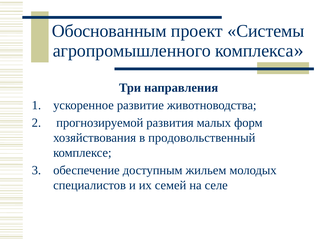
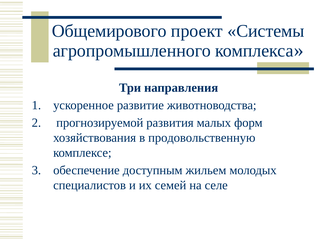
Обоснованным: Обоснованным -> Общемирового (109, 31)
продовольственный: продовольственный -> продовольственную (202, 138)
